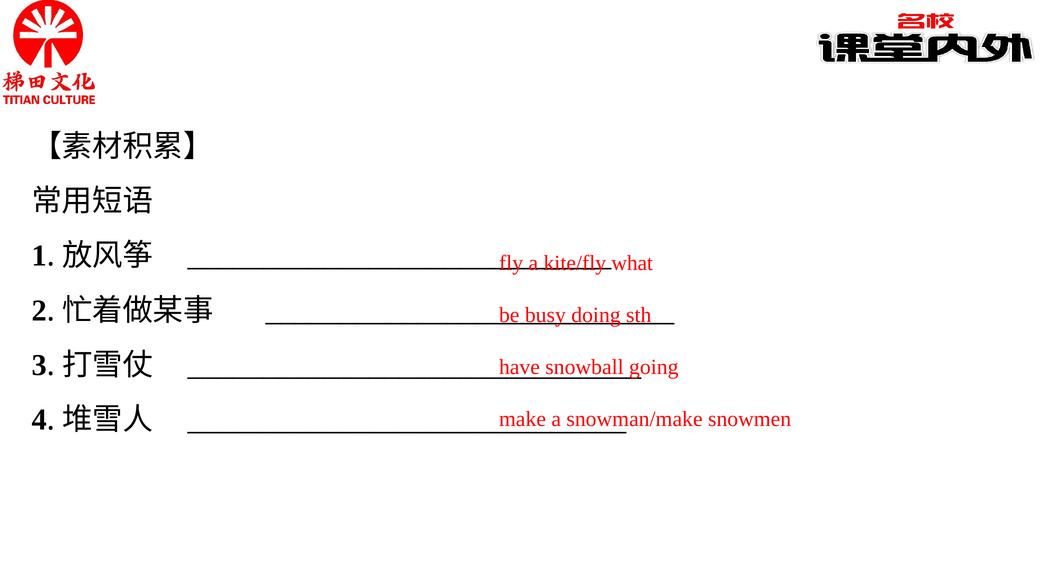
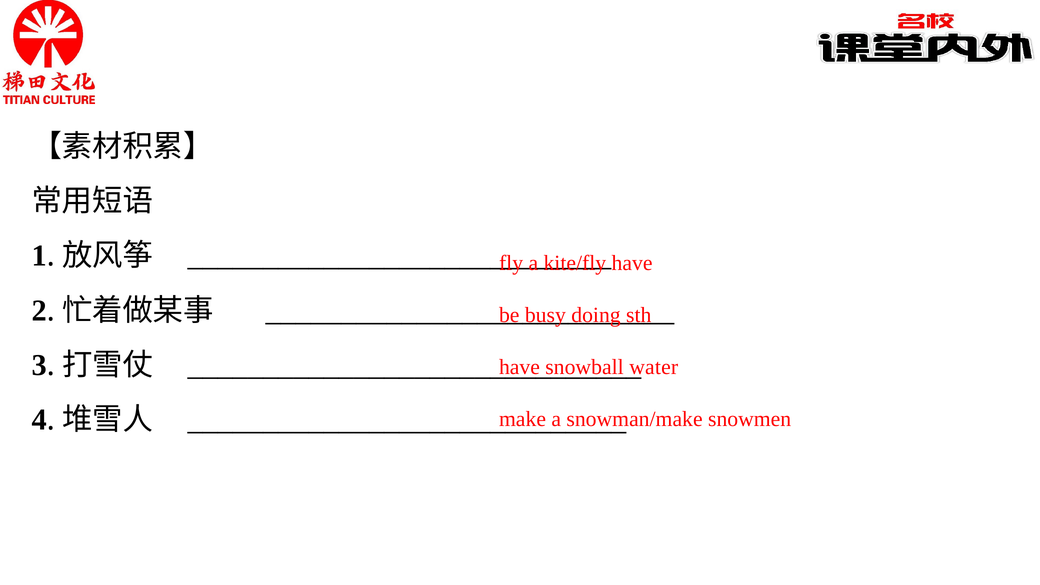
what: what -> have (632, 263)
going: going -> water (654, 367)
